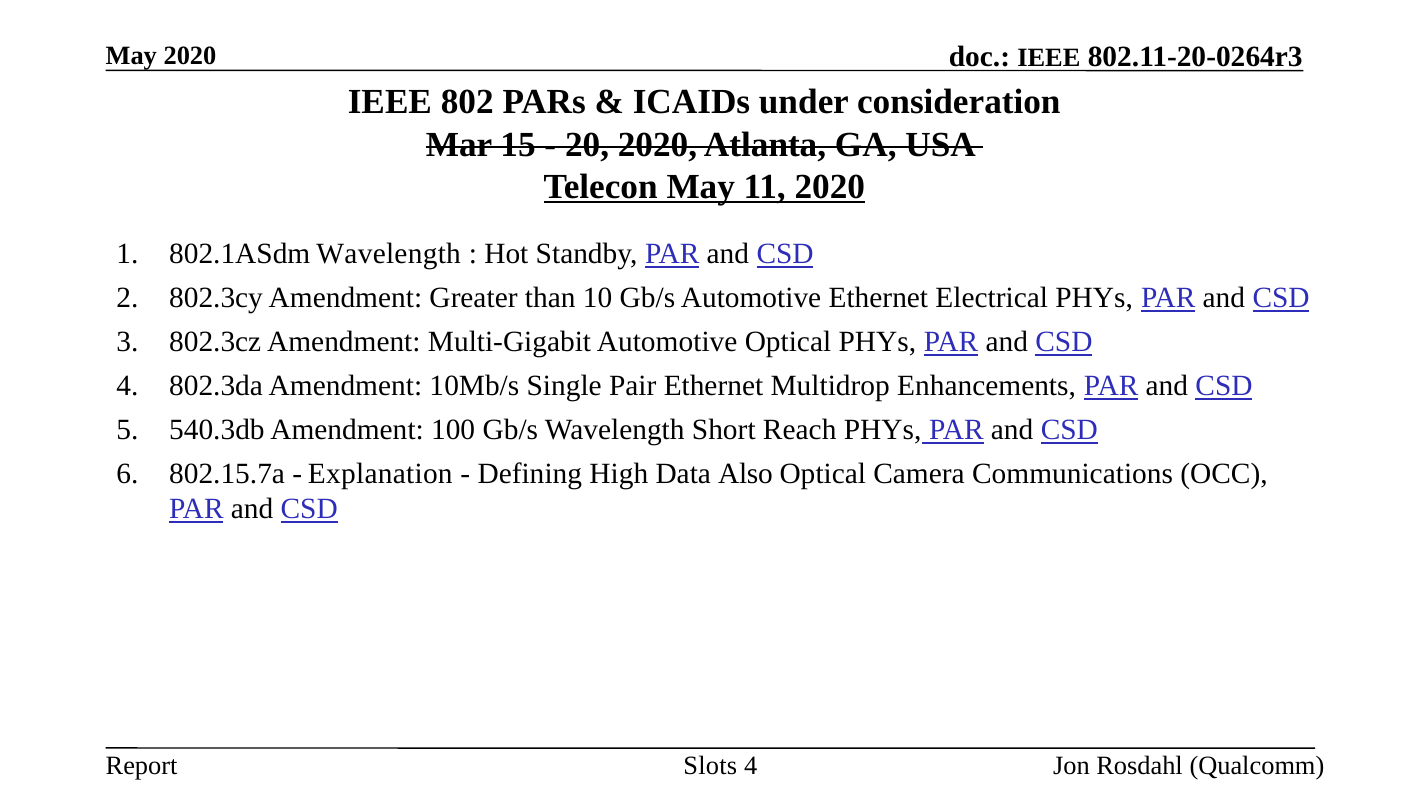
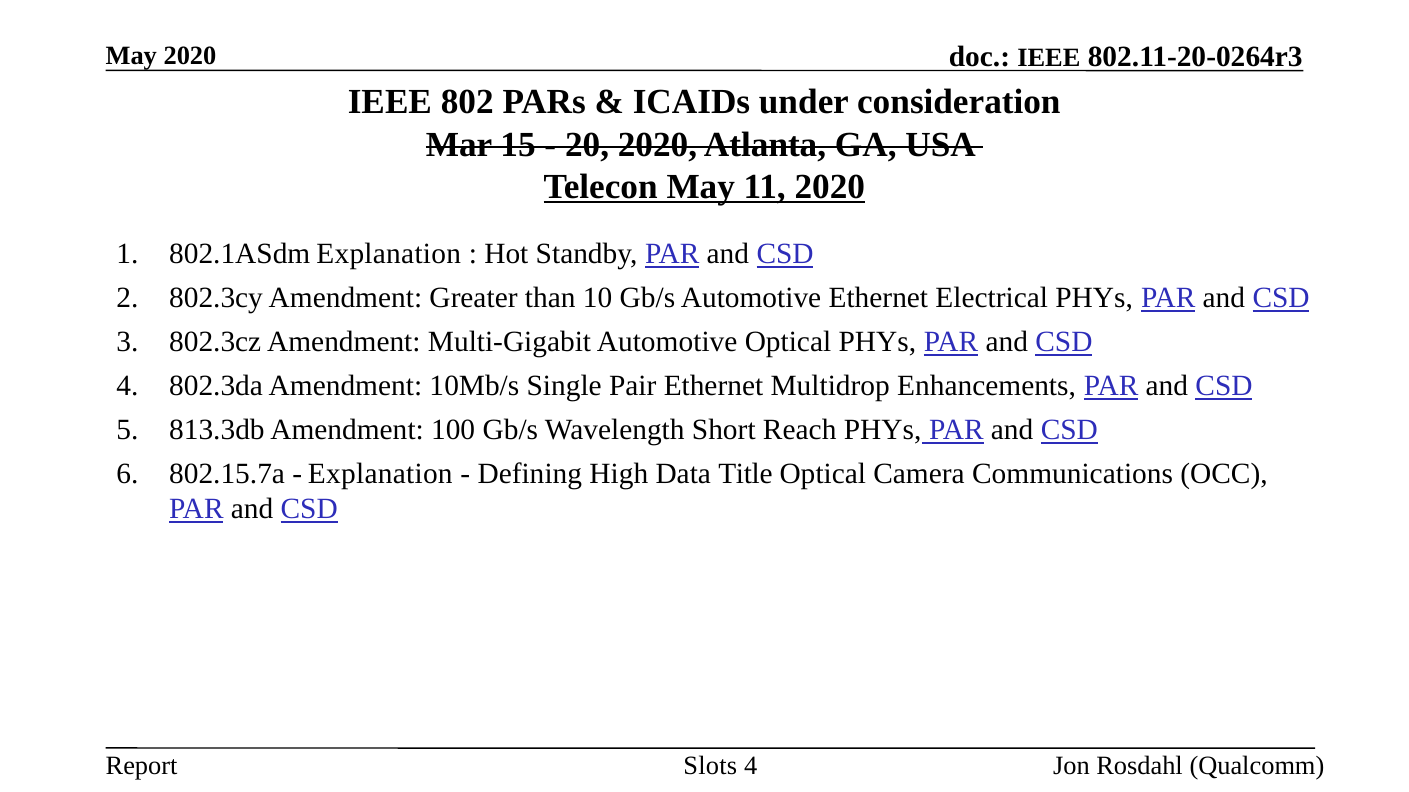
802.1ASdm Wavelength: Wavelength -> Explanation (389, 254)
540.3db: 540.3db -> 813.3db (217, 430)
Also: Also -> Title (745, 474)
